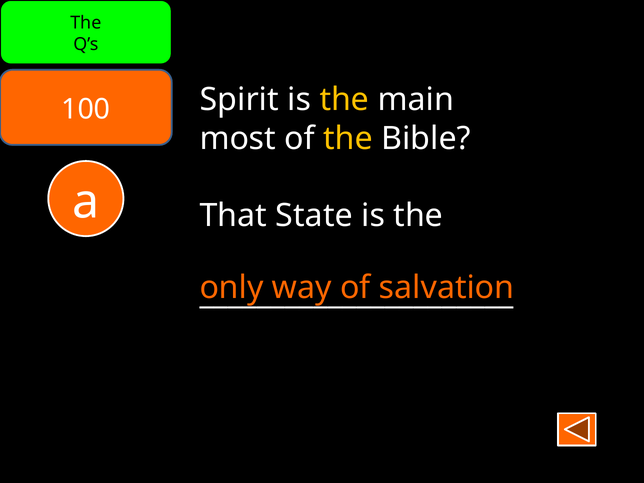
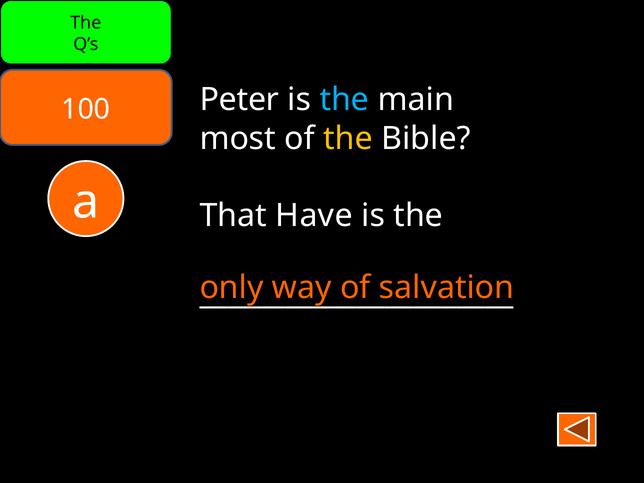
Spirit: Spirit -> Peter (239, 100)
the colour: yellow -> light blue (344, 100)
State: State -> Have (314, 216)
